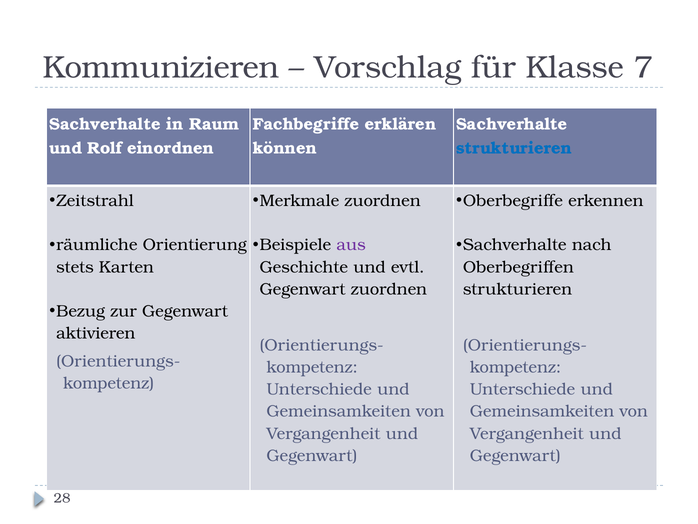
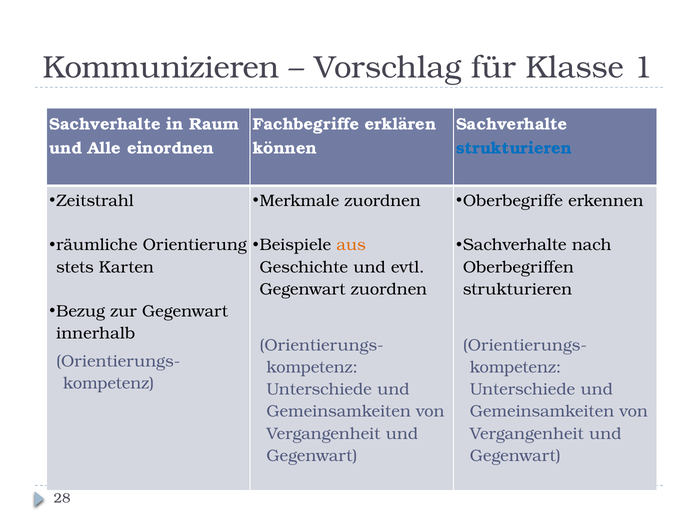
7: 7 -> 1 (644, 67)
Rolf: Rolf -> Alle (104, 148)
aus colour: purple -> orange (351, 245)
aktivieren: aktivieren -> innerhalb (96, 333)
